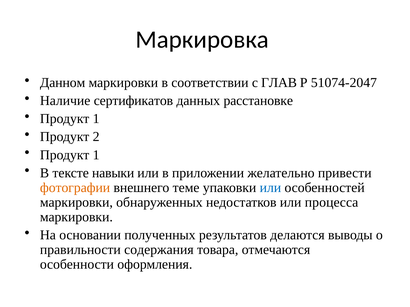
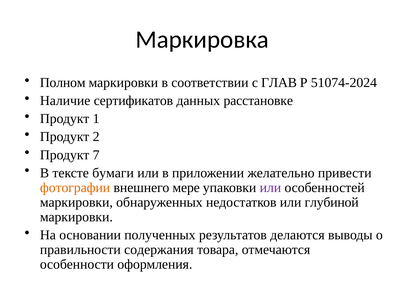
Данном: Данном -> Полном (63, 83)
51074-2047: 51074-2047 -> 51074-2024 (344, 83)
1: 1 -> 7 (96, 155)
навыки: навыки -> бумаги (113, 173)
теме: теме -> мере (186, 188)
или colour: blue -> purple (270, 188)
процесса: процесса -> глубиной (332, 203)
